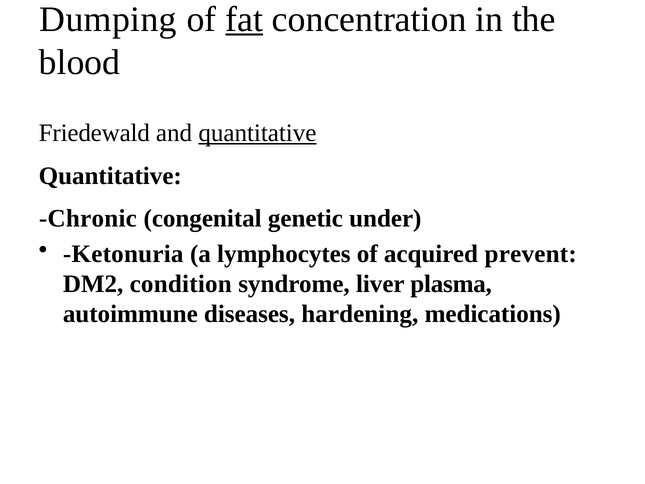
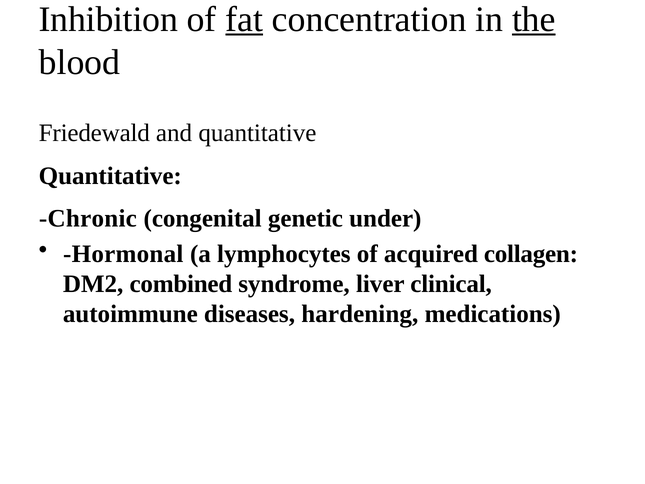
Dumping: Dumping -> Inhibition (108, 19)
the underline: none -> present (534, 19)
quantitative underline: present -> none (257, 133)
Ketonuria: Ketonuria -> Hormonal (123, 254)
prevent: prevent -> collagen (531, 254)
condition: condition -> combined (181, 284)
plasma: plasma -> clinical (451, 284)
